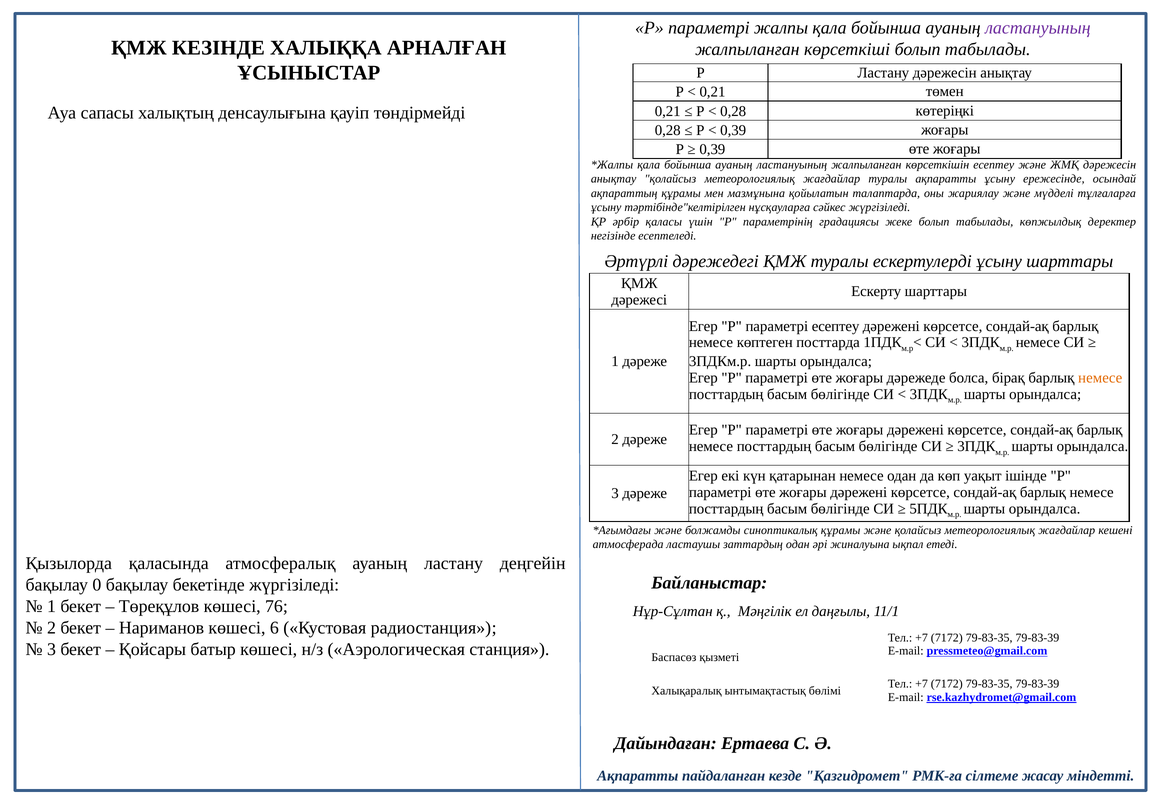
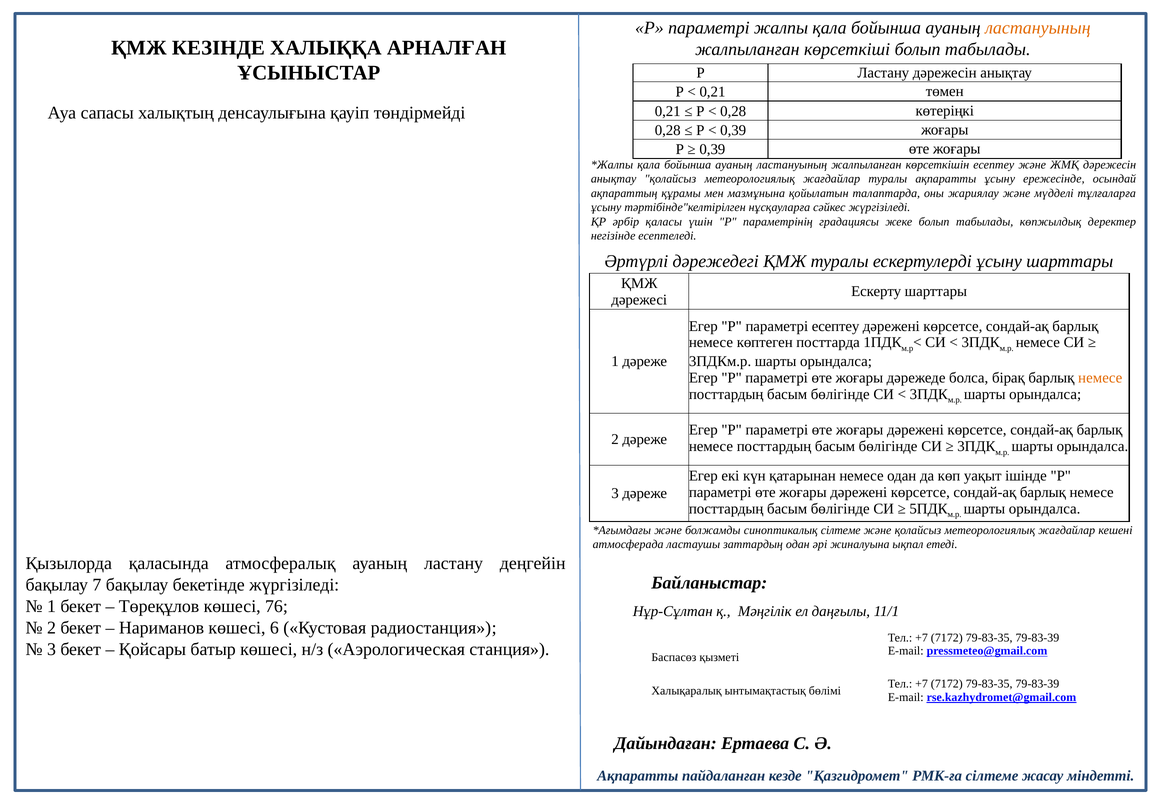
ластануының colour: purple -> orange (1038, 28)
синоптикалық құрамы: құрамы -> сілтеме (841, 530)
0: 0 -> 7 (97, 585)
